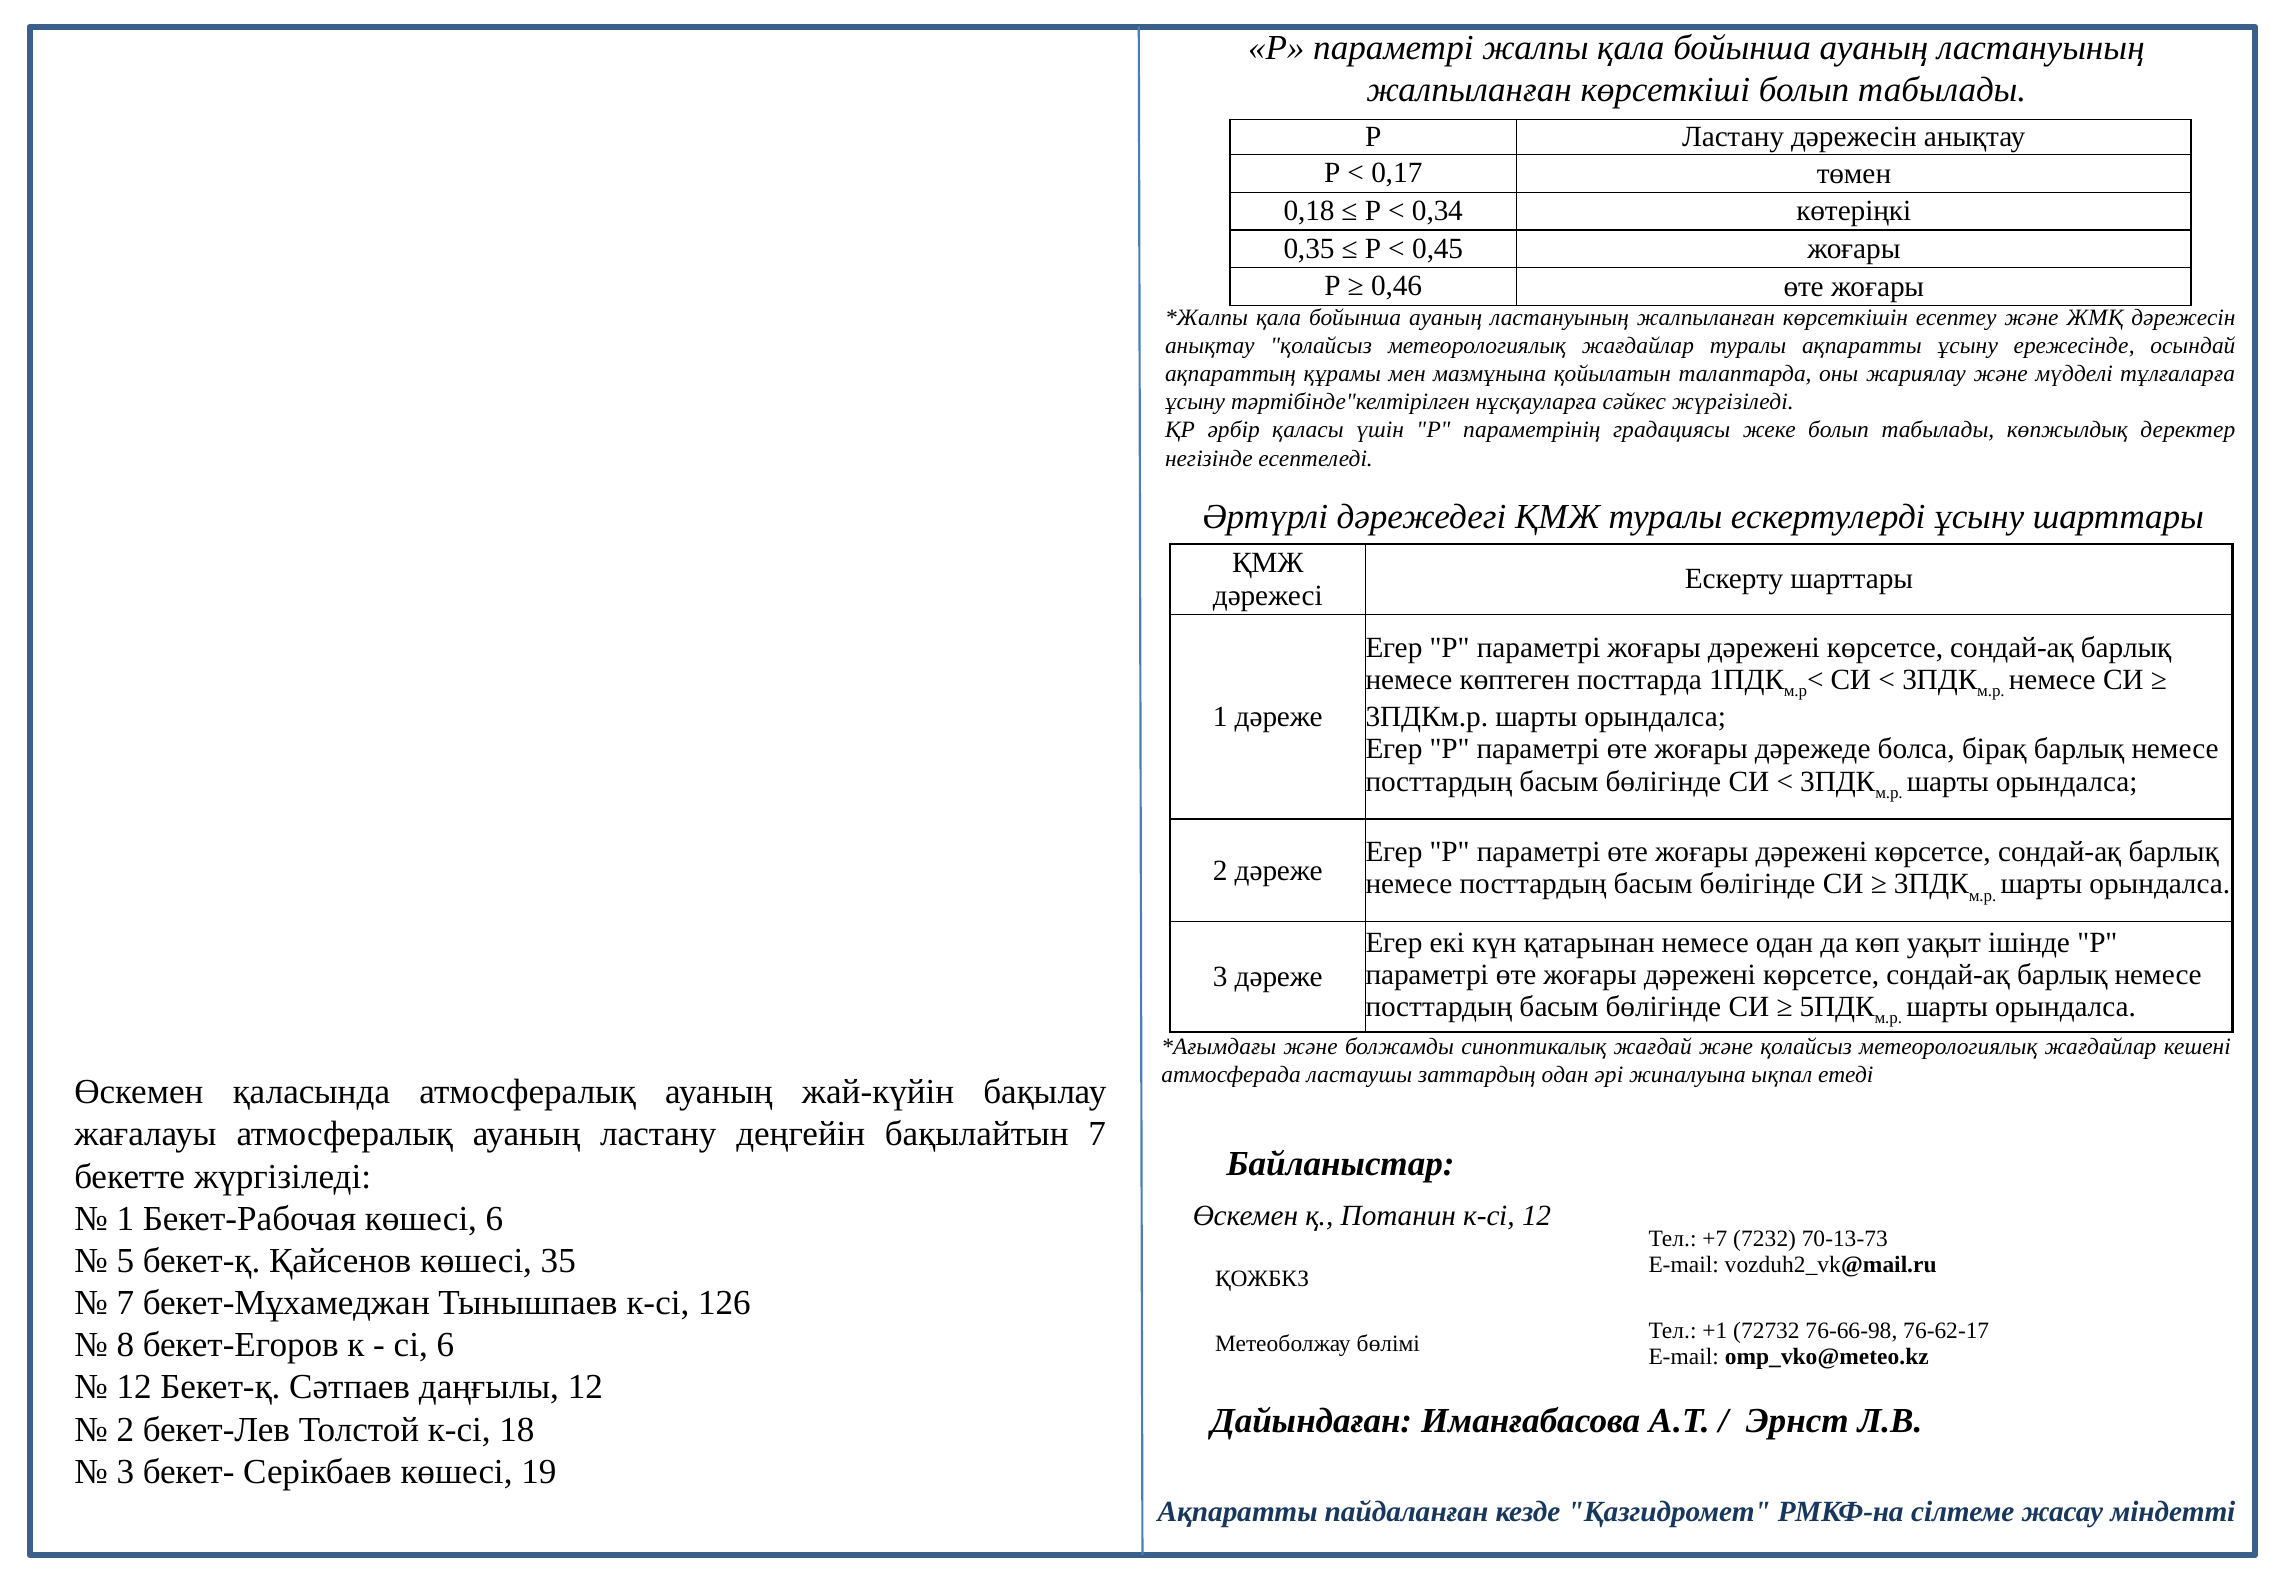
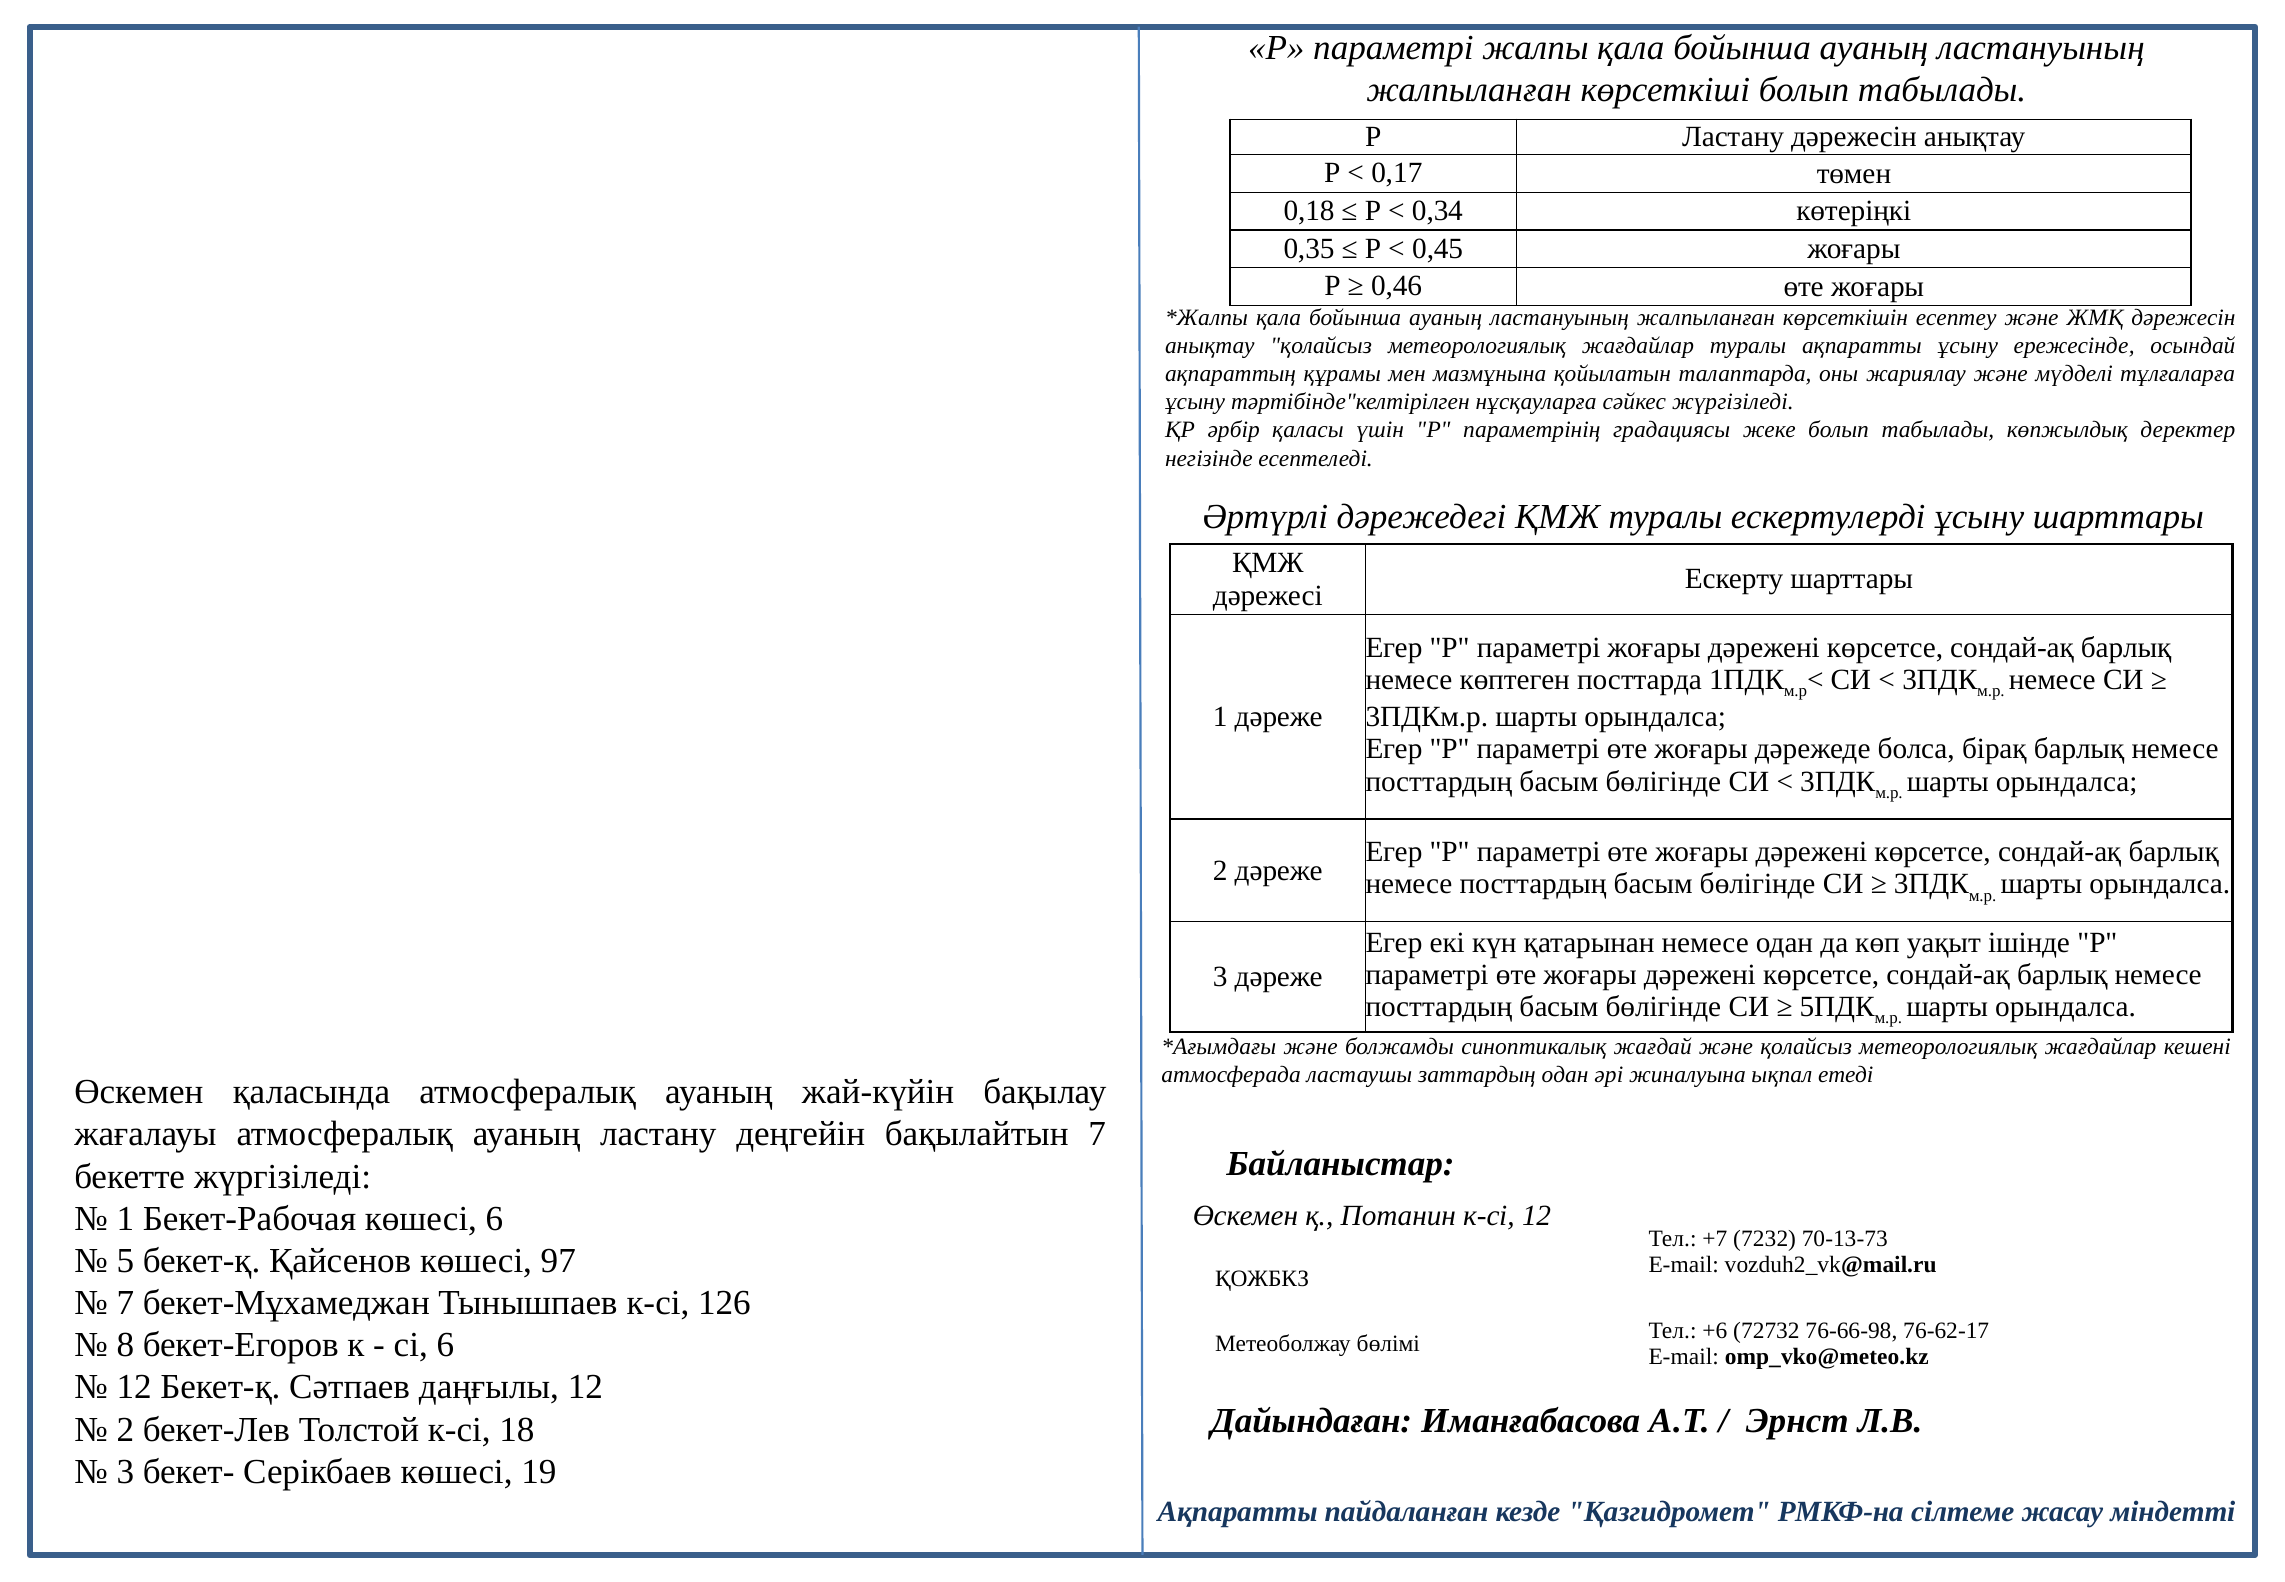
35: 35 -> 97 (558, 1261)
+1: +1 -> +6 (1715, 1331)
